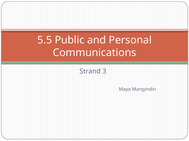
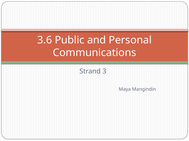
5.5: 5.5 -> 3.6 (45, 40)
